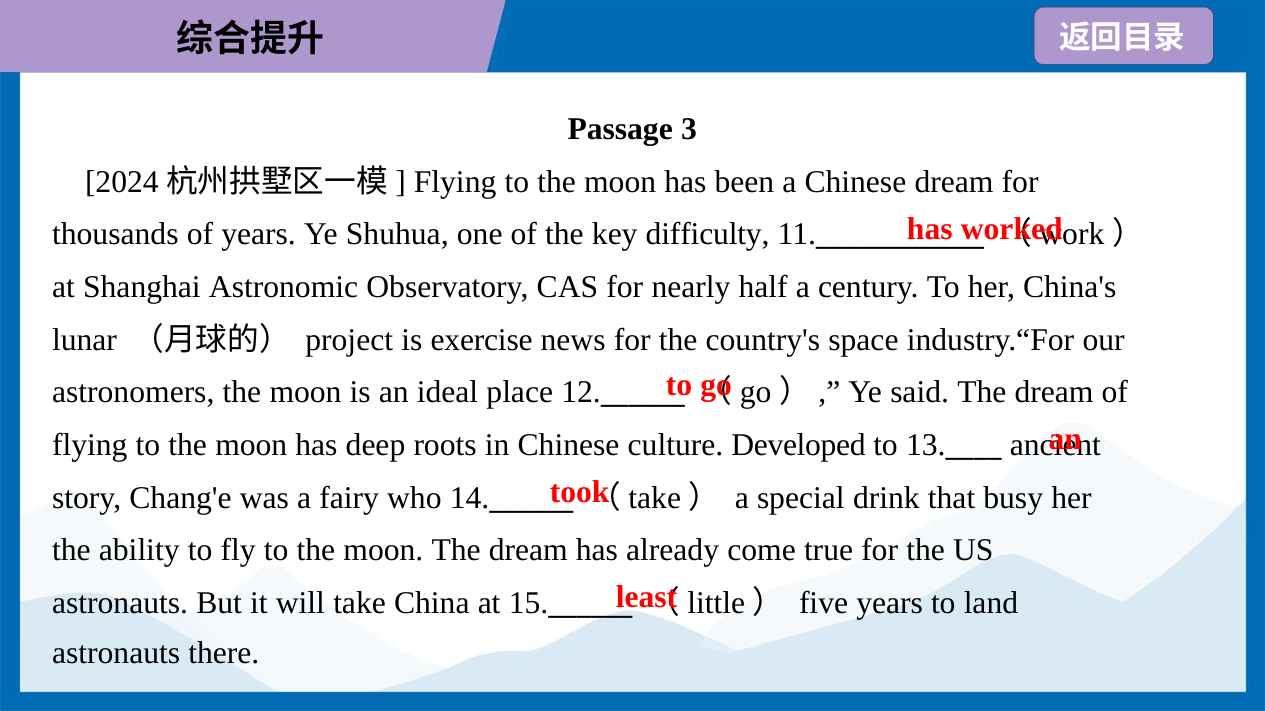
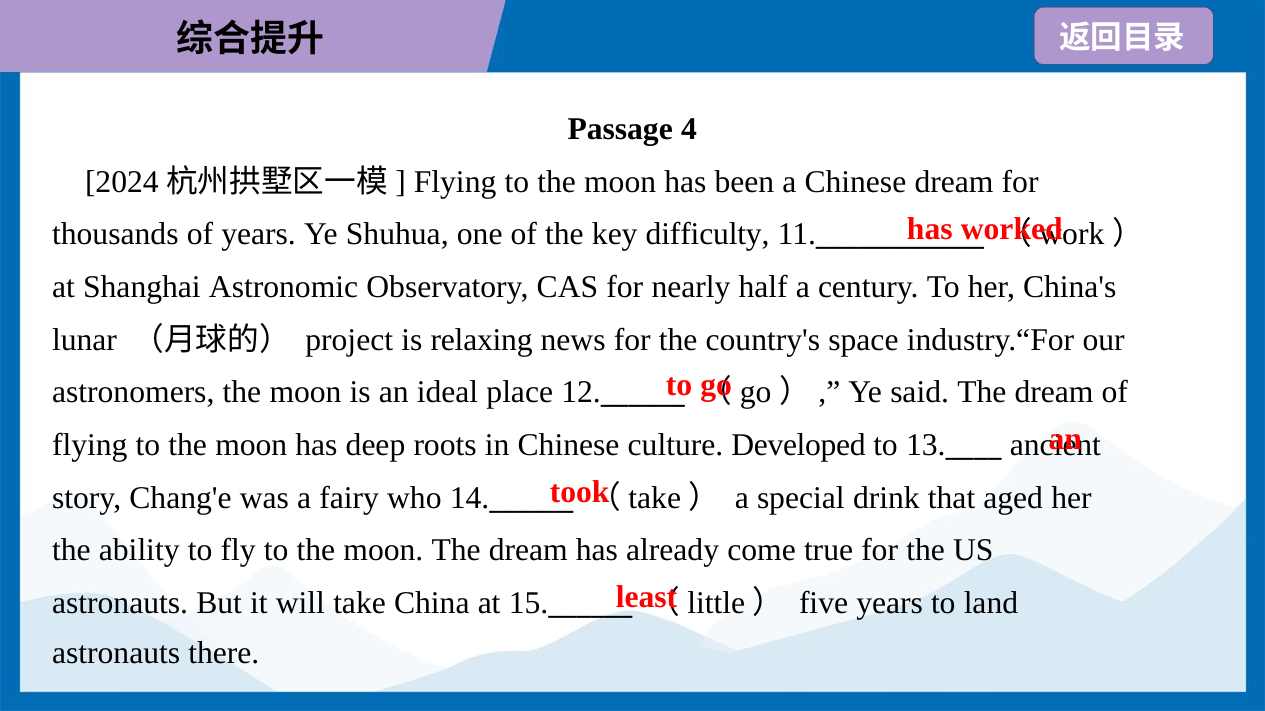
3: 3 -> 4 (689, 129)
exercise: exercise -> relaxing (482, 340)
busy: busy -> aged (1013, 498)
